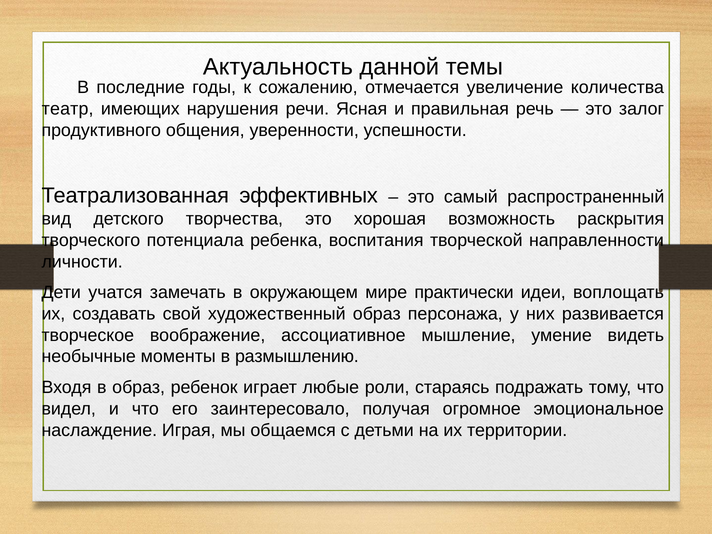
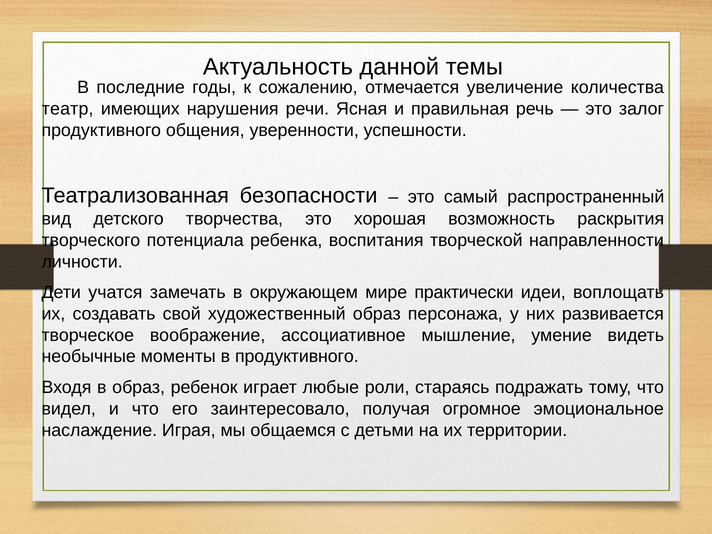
эффективных: эффективных -> безопасности (309, 195)
в размышлению: размышлению -> продуктивного (297, 357)
